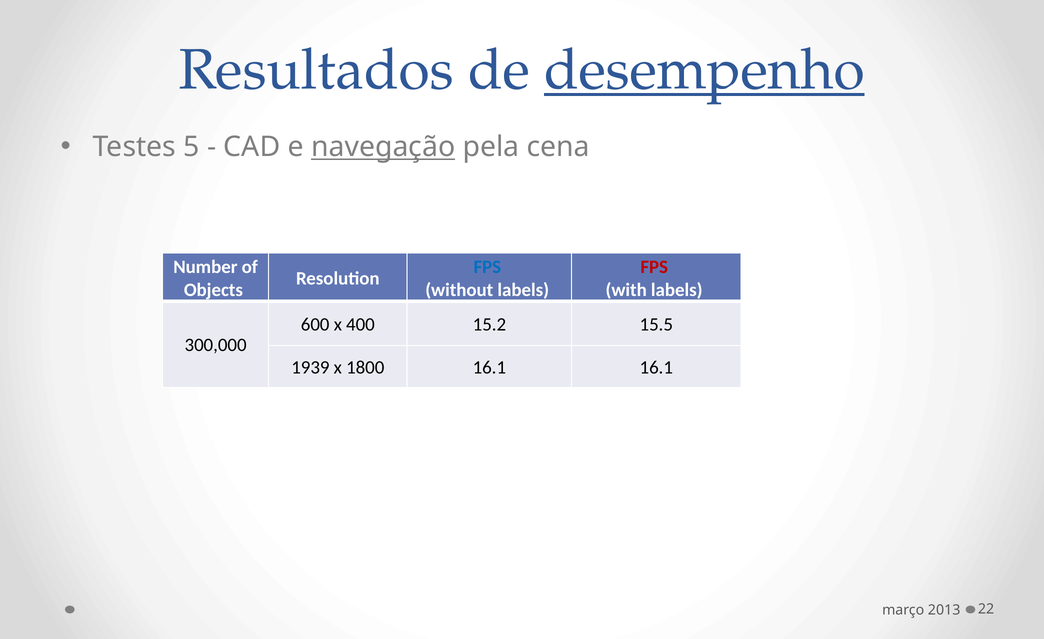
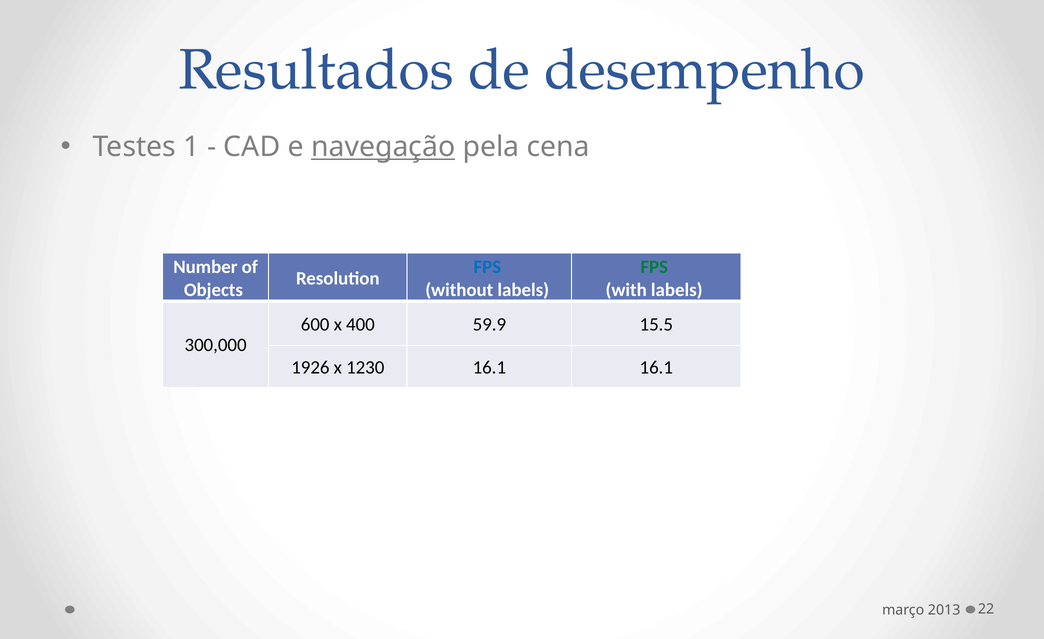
desempenho underline: present -> none (704, 70)
5: 5 -> 1 (191, 147)
FPS colour: red -> green (654, 267)
15.2: 15.2 -> 59.9 (489, 324)
1939: 1939 -> 1926 (310, 368)
1800: 1800 -> 1230 (365, 368)
